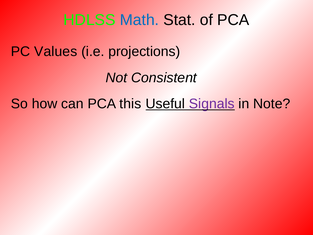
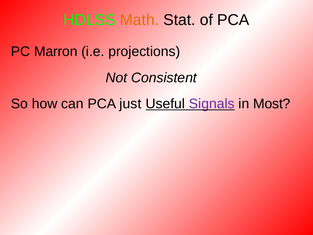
Math colour: blue -> orange (139, 20)
Values: Values -> Marron (56, 51)
this: this -> just (130, 104)
Note: Note -> Most (272, 104)
